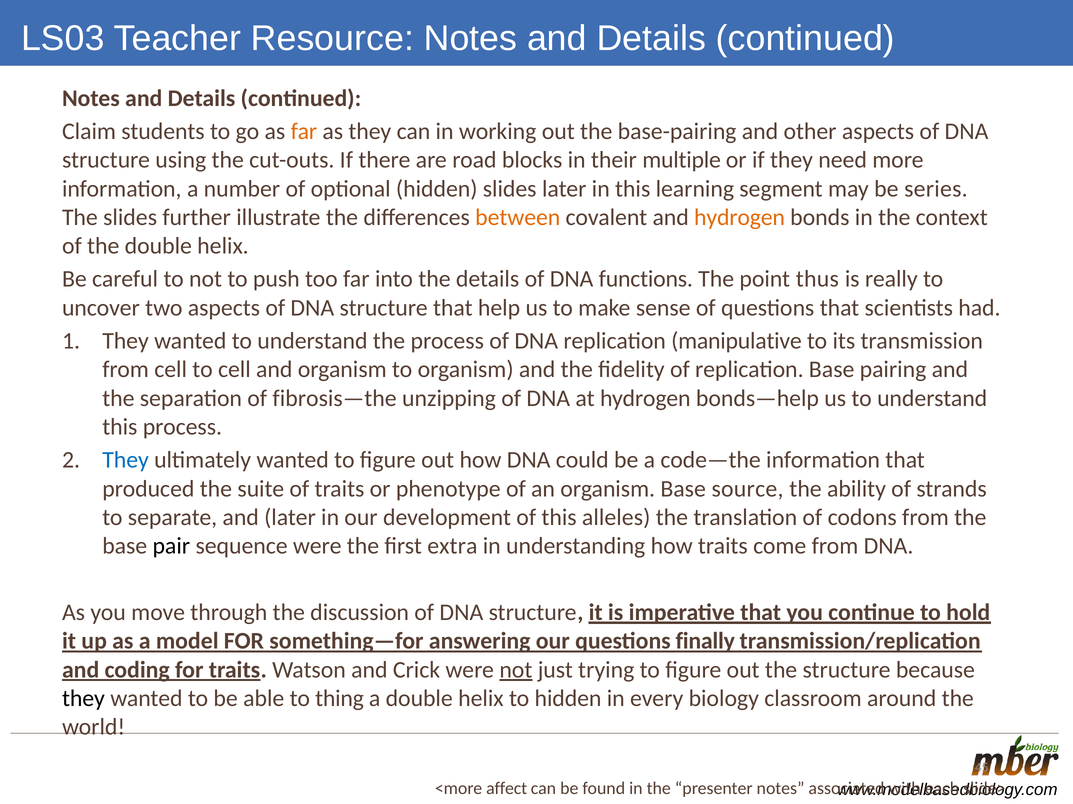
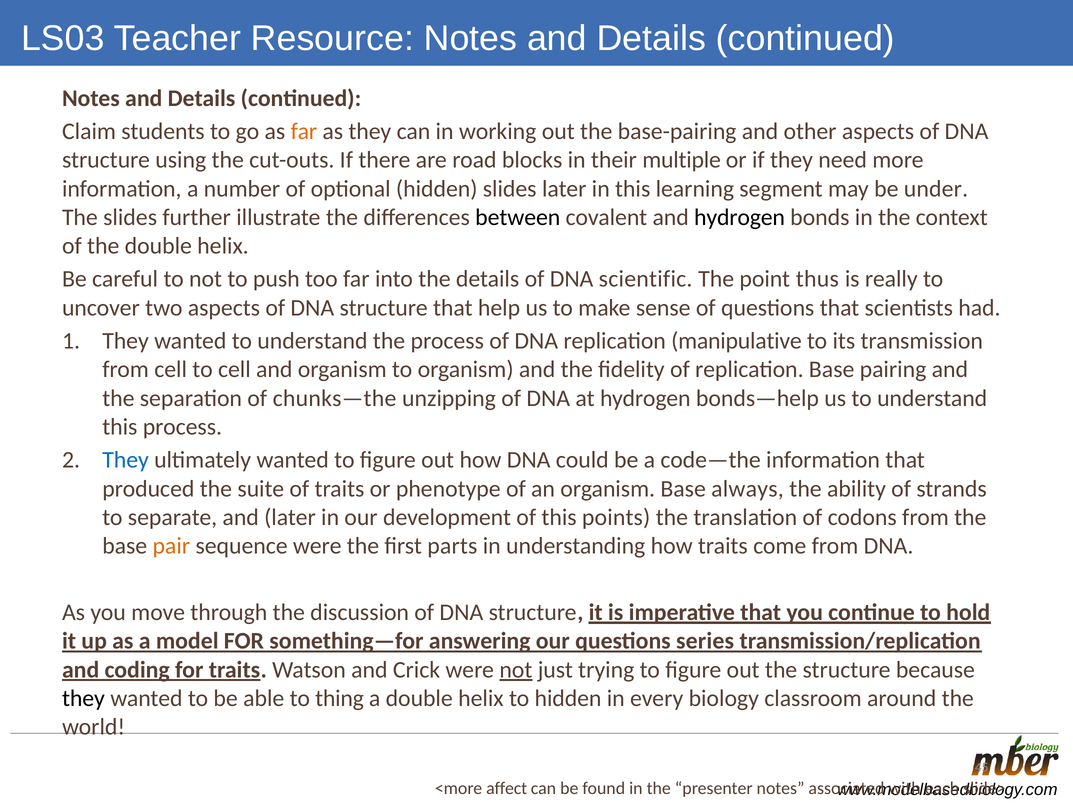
series: series -> under (936, 189)
between colour: orange -> black (518, 217)
hydrogen colour: orange -> black (740, 217)
functions: functions -> scientific (646, 279)
fibrosis—the: fibrosis—the -> chunks—the (334, 399)
source: source -> always (747, 489)
alleles: alleles -> points (616, 518)
pair colour: black -> orange (171, 546)
extra: extra -> parts (452, 546)
finally: finally -> series (705, 642)
